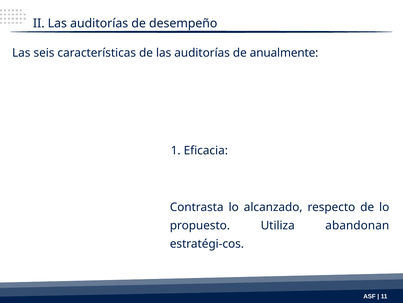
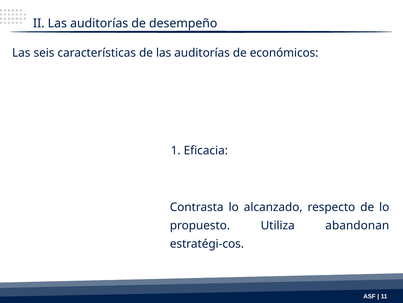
anualmente: anualmente -> económicos (284, 53)
